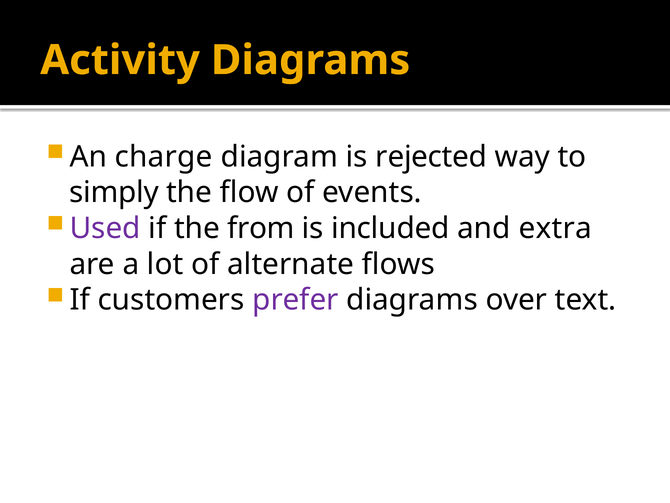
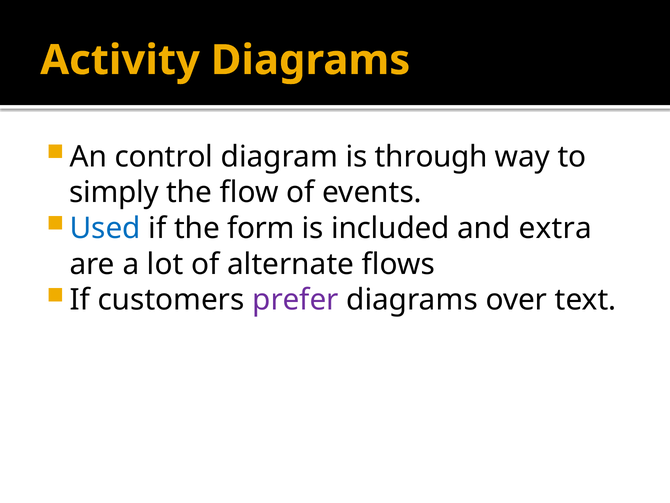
charge: charge -> control (164, 157)
rejected: rejected -> through (431, 157)
Used colour: purple -> blue (105, 228)
from: from -> form (261, 228)
